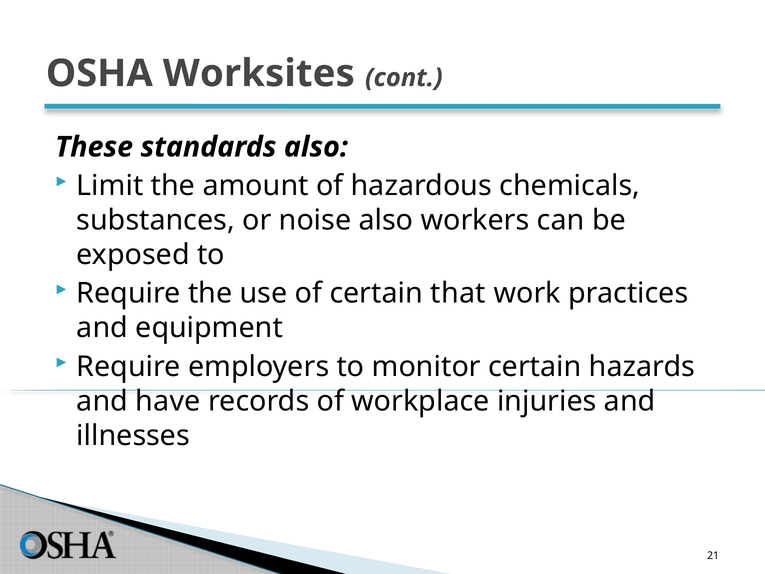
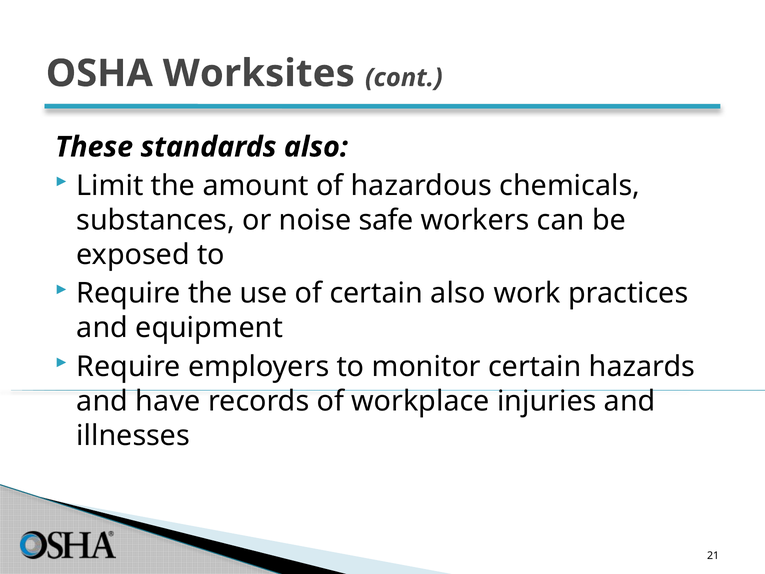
noise also: also -> safe (386, 220)
certain that: that -> also (458, 293)
